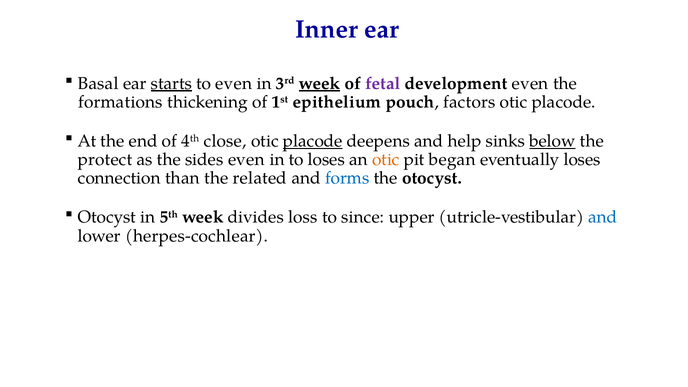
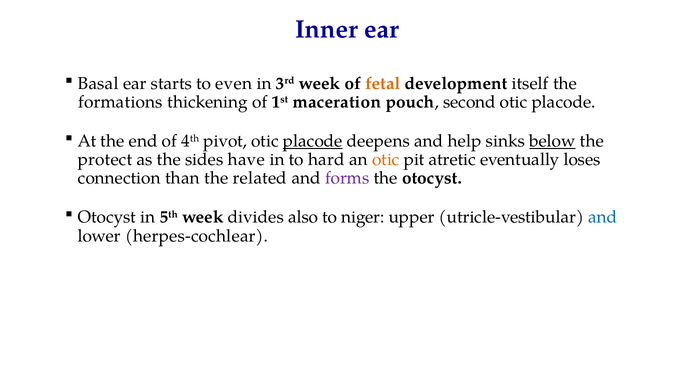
starts underline: present -> none (171, 83)
week underline: present -> none (320, 83)
fetal colour: purple -> orange (383, 83)
development even: even -> itself (530, 83)
epithelium: epithelium -> maceration (337, 102)
factors: factors -> second (469, 102)
close: close -> pivot (225, 141)
sides even: even -> have (246, 160)
to loses: loses -> hard (326, 160)
began: began -> atretic (452, 160)
forms colour: blue -> purple (347, 178)
loss: loss -> also (303, 217)
since: since -> niger (363, 217)
